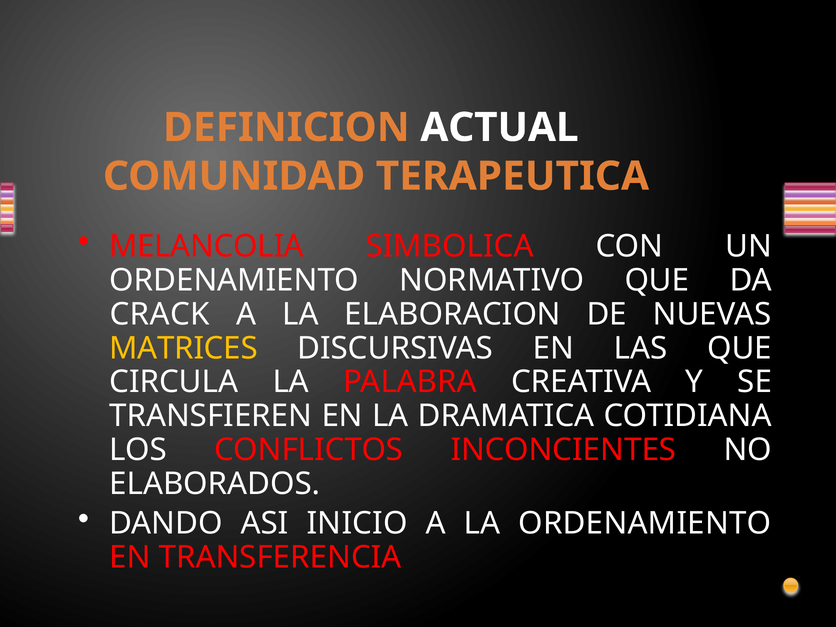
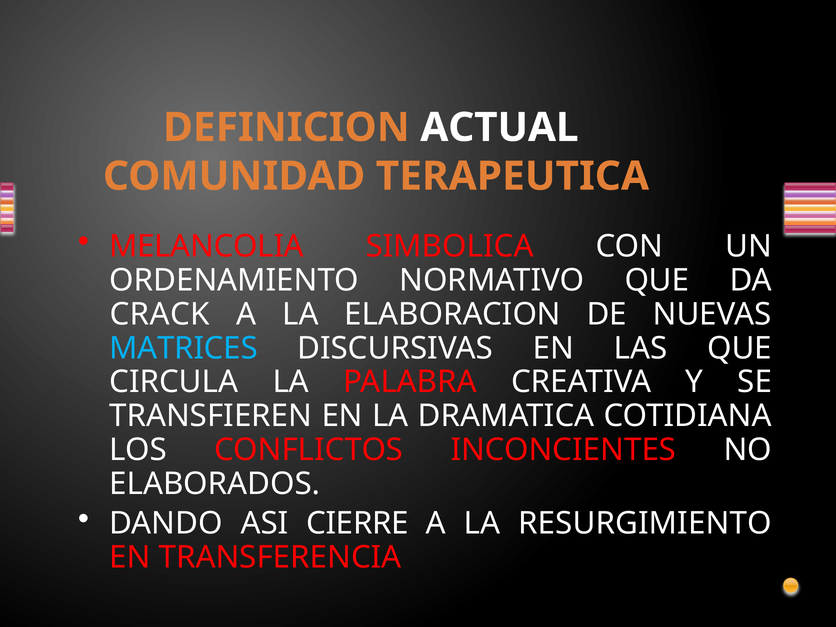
MATRICES colour: yellow -> light blue (184, 348)
INICIO: INICIO -> CIERRE (357, 524)
LA ORDENAMIENTO: ORDENAMIENTO -> RESURGIMIENTO (645, 524)
